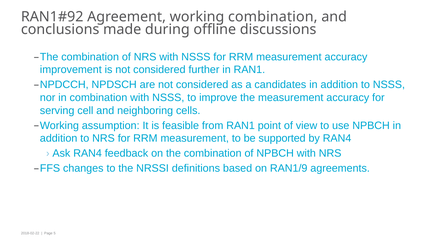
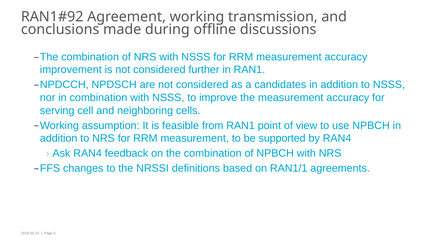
working combination: combination -> transmission (273, 17)
RAN1/9: RAN1/9 -> RAN1/1 (289, 168)
